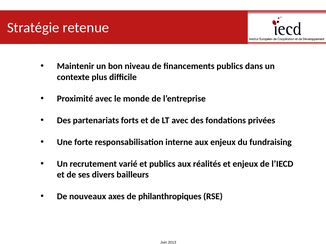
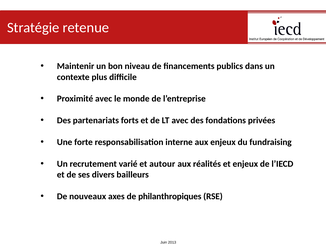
et publics: publics -> autour (162, 164)
